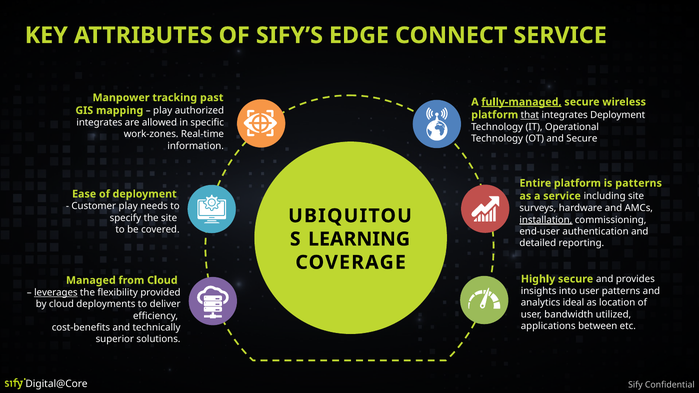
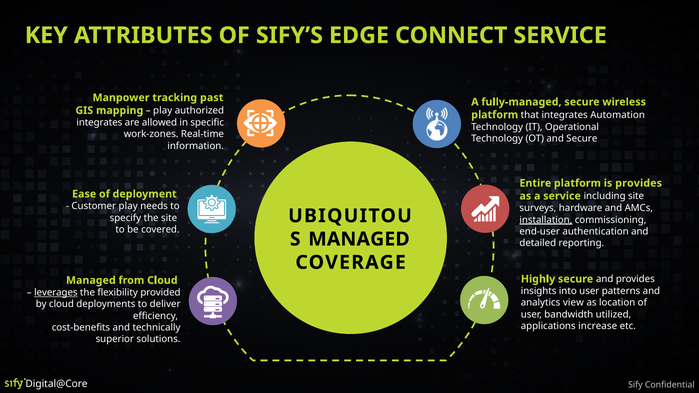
fully-managed underline: present -> none (521, 102)
that underline: present -> none (530, 115)
integrates Deployment: Deployment -> Automation (618, 115)
is patterns: patterns -> provides (639, 183)
LEARNING: LEARNING -> MANAGED (359, 239)
ideal: ideal -> view (573, 303)
between: between -> increase (598, 326)
